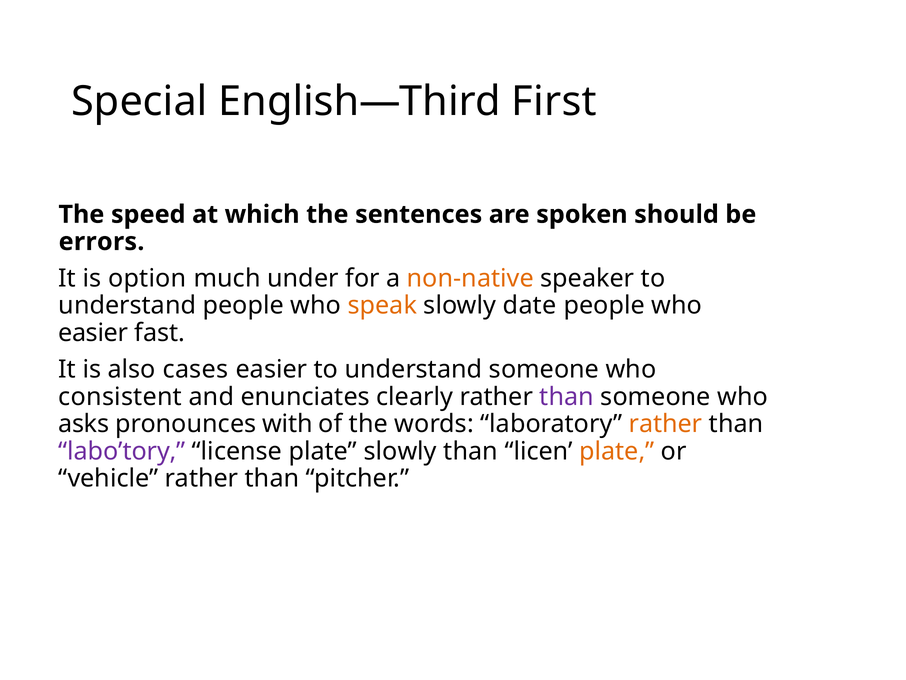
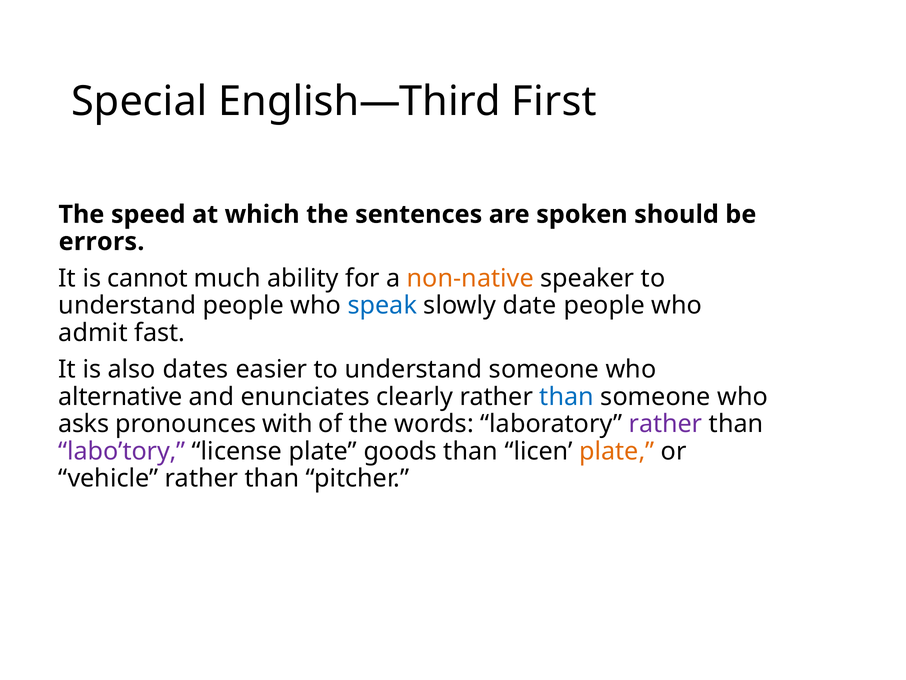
option: option -> cannot (148, 278)
under: under -> ability (303, 278)
speak colour: orange -> blue (382, 305)
easier: easier -> admit (93, 333)
cases: cases -> dates (196, 369)
consistent: consistent -> alternative (120, 397)
than colour: purple -> blue (567, 397)
rather colour: orange -> purple (666, 424)
plate slowly: slowly -> goods (400, 451)
